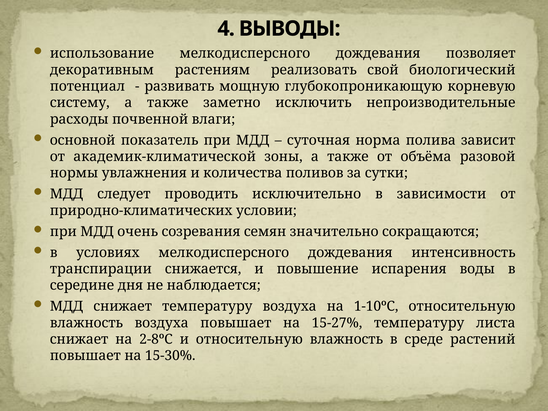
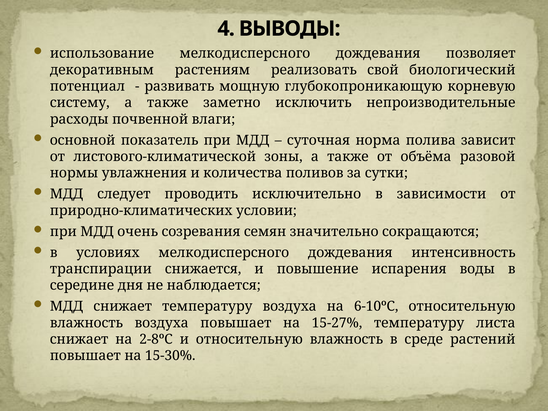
академик-климатической: академик-климатической -> листового-климатической (165, 157)
1-10ºС: 1-10ºС -> 6-10ºС (376, 306)
